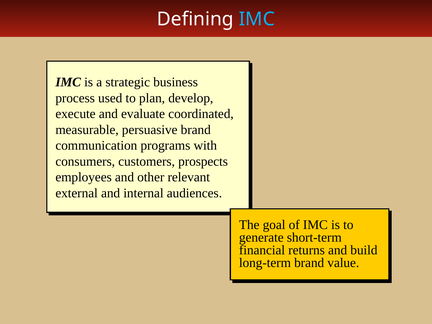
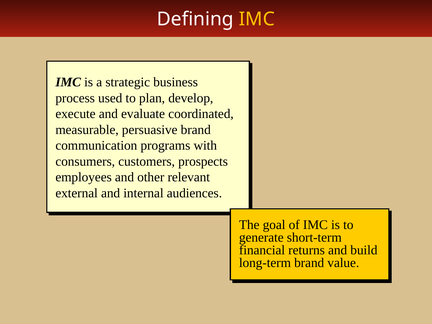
IMC colour: light blue -> yellow (257, 19)
